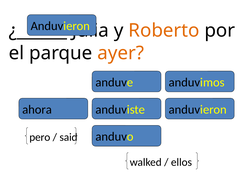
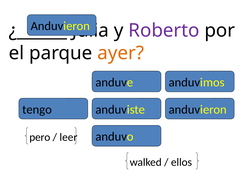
Roberto colour: orange -> purple (164, 31)
ahora: ahora -> tengo (37, 110)
said: said -> leer (68, 137)
